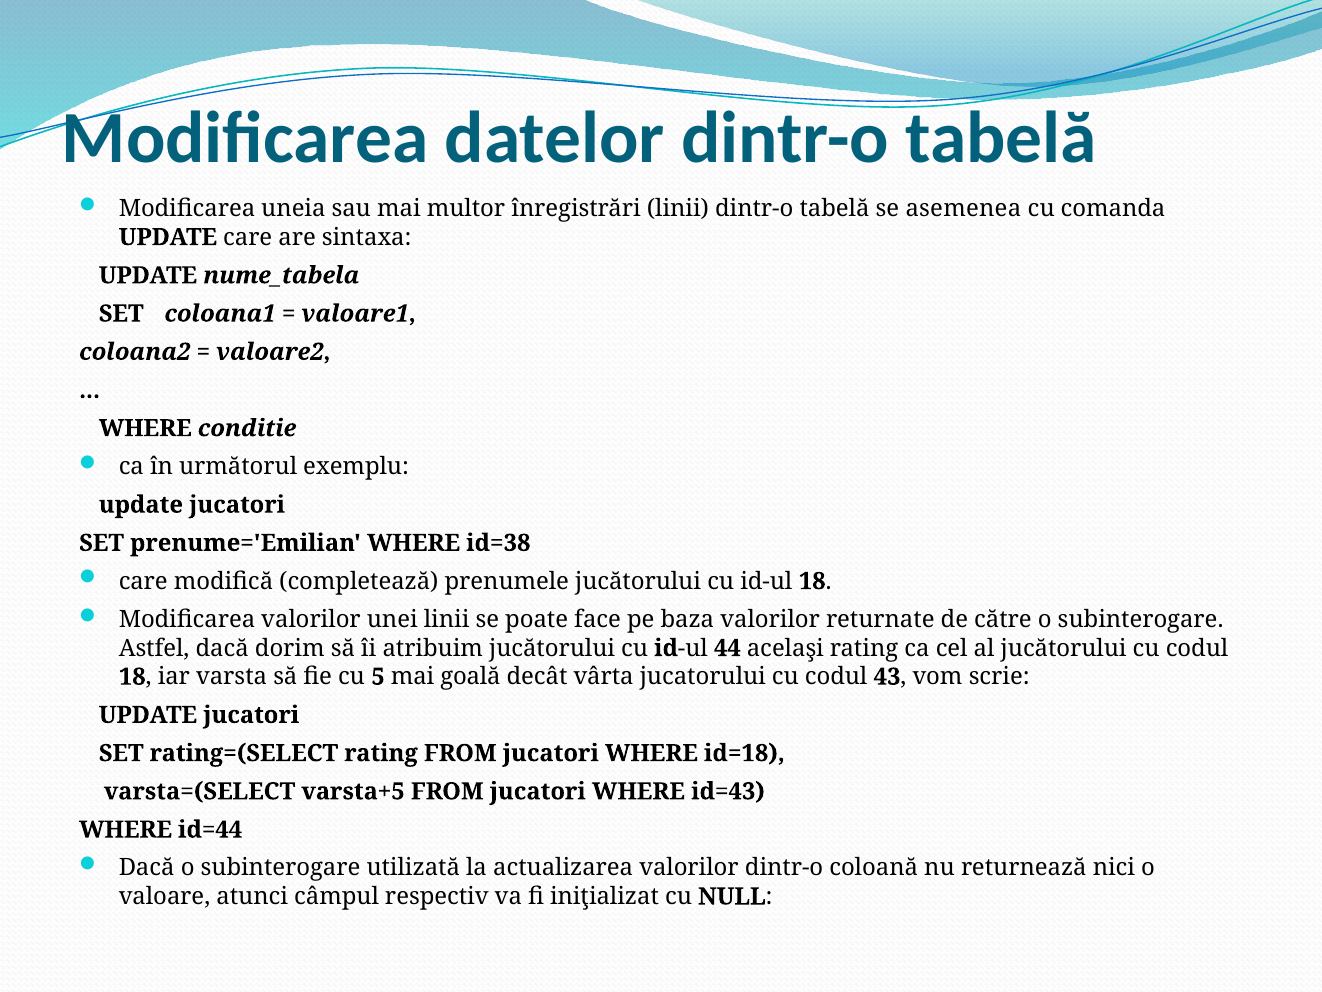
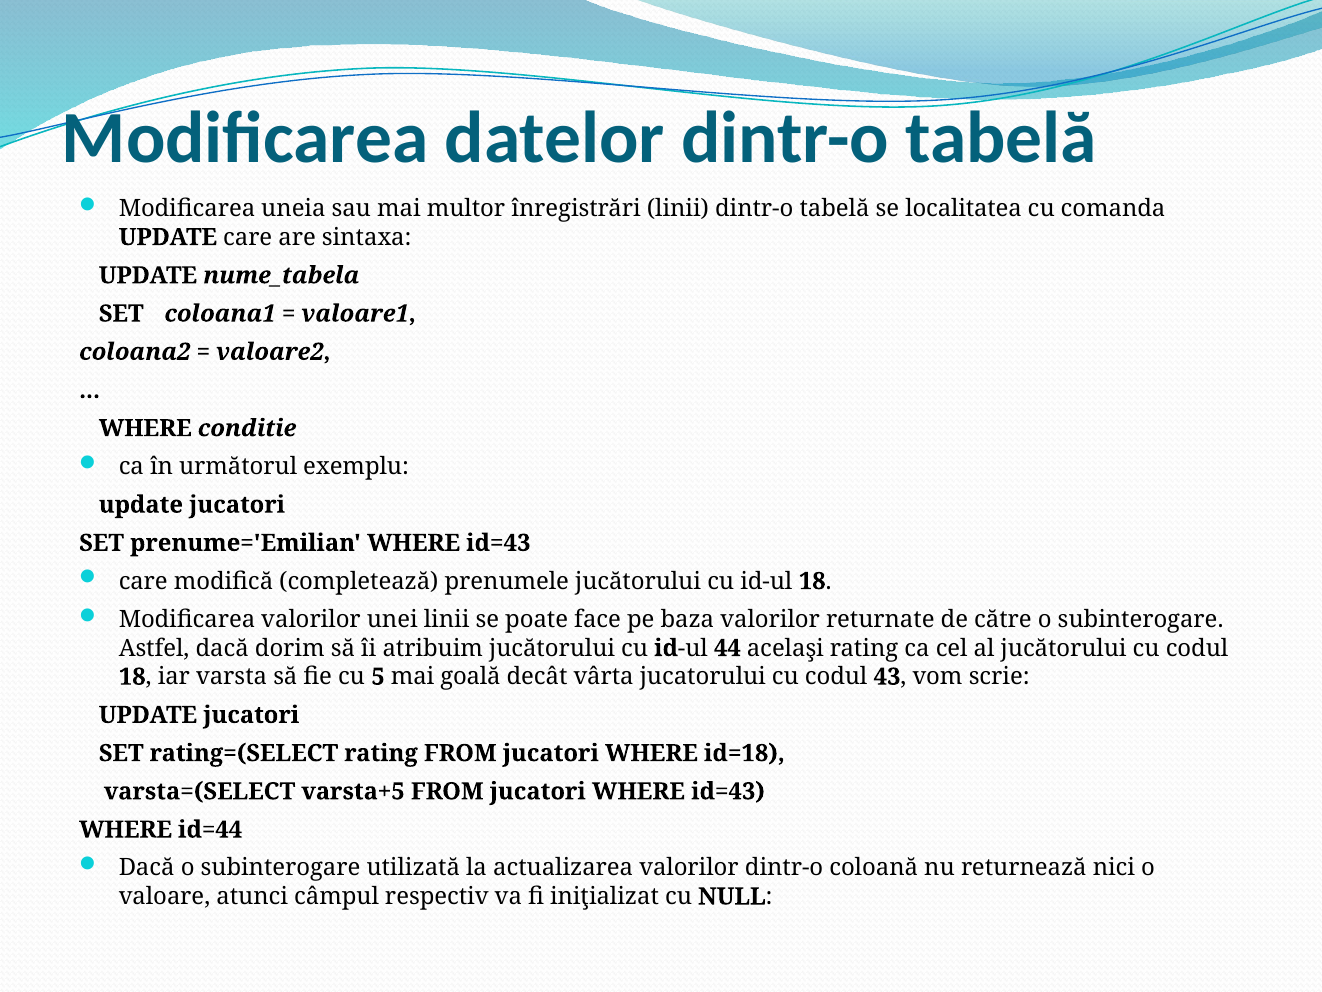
asemenea: asemenea -> localitatea (964, 208)
prenume='Emilian WHERE id=38: id=38 -> id=43 (498, 543)
